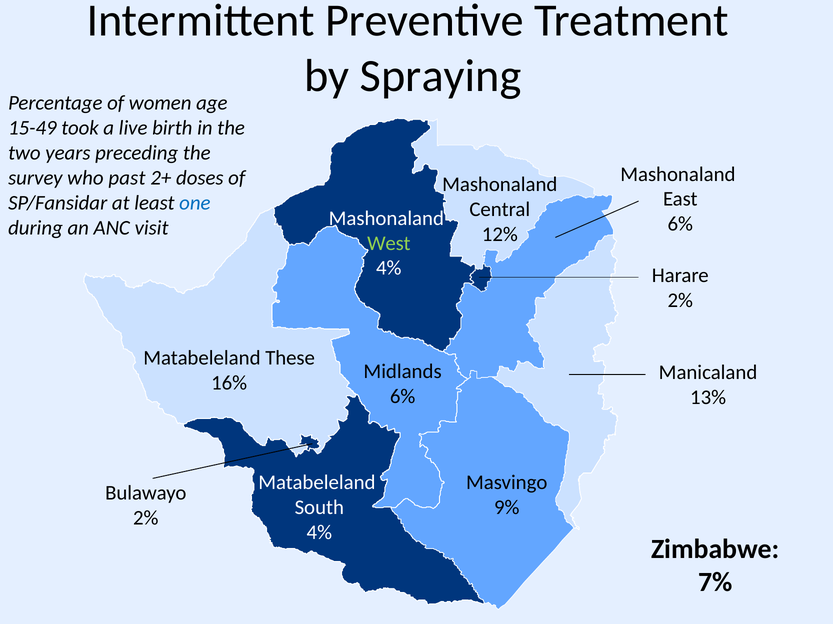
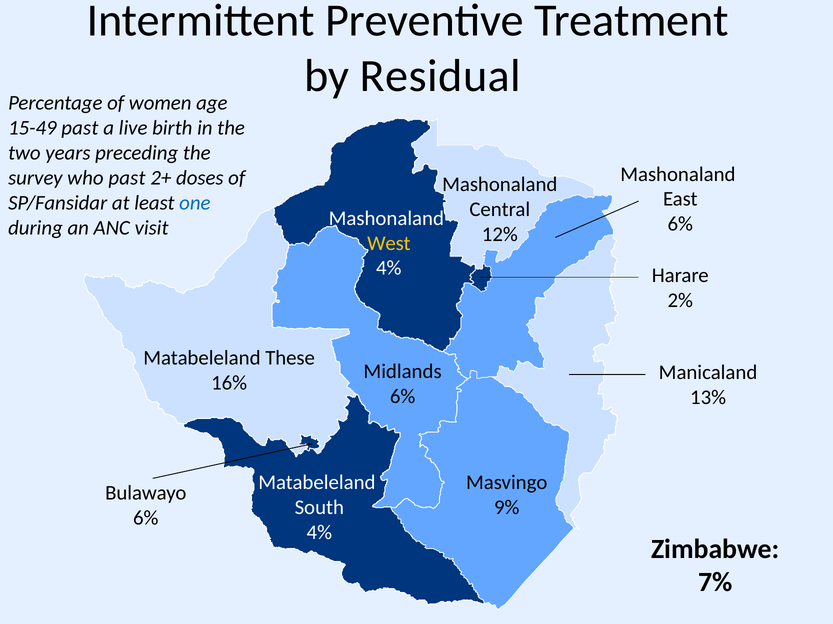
Spraying: Spraying -> Residual (440, 76)
15-49 took: took -> past (80, 128)
West colour: light green -> yellow (389, 243)
2%: 2% -> 6% (146, 519)
